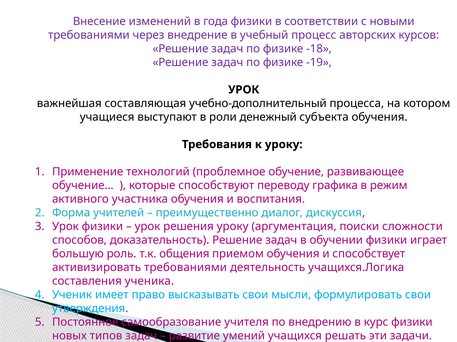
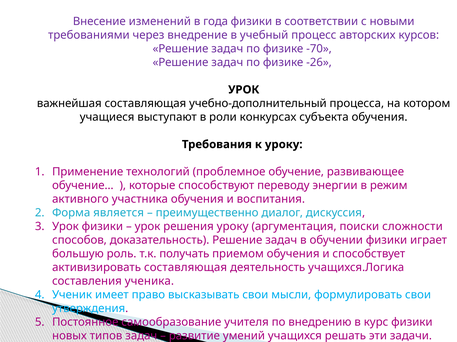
-18: -18 -> -70 (319, 49)
-19: -19 -> -26 (319, 62)
денежный: денежный -> конкурсах (268, 117)
графика: графика -> энергии (335, 186)
учителей: учителей -> является (119, 213)
общения: общения -> получать (184, 254)
активизировать требованиями: требованиями -> составляющая (186, 268)
